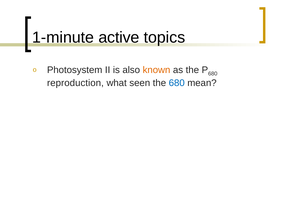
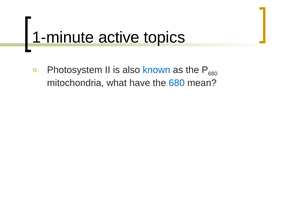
known colour: orange -> blue (156, 70)
reproduction: reproduction -> mitochondria (75, 83)
seen: seen -> have (140, 83)
